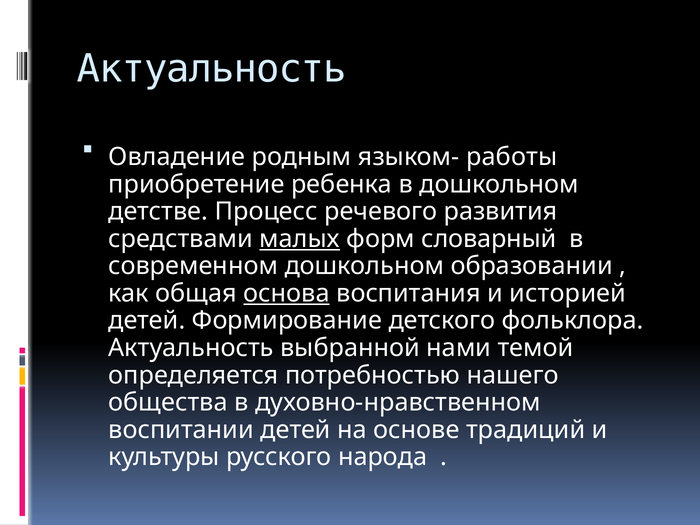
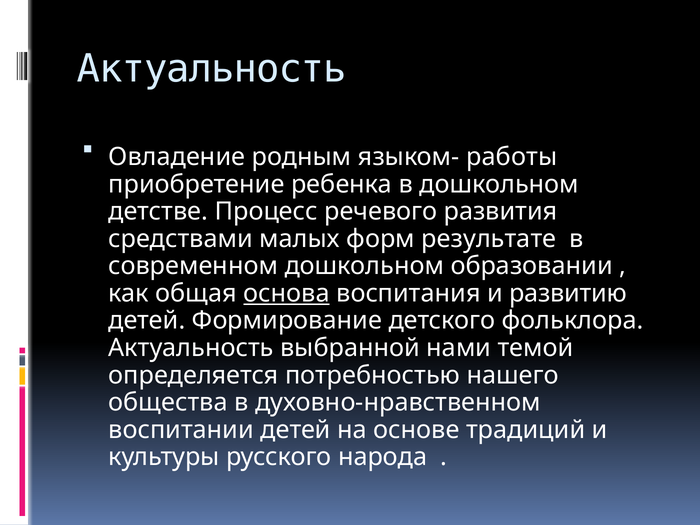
малых underline: present -> none (300, 239)
словарный: словарный -> результате (489, 239)
историей: историей -> развитию (568, 293)
